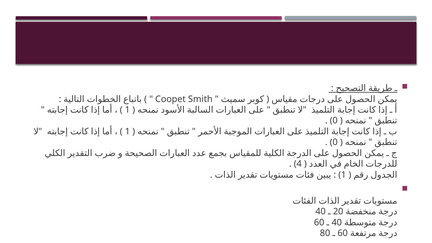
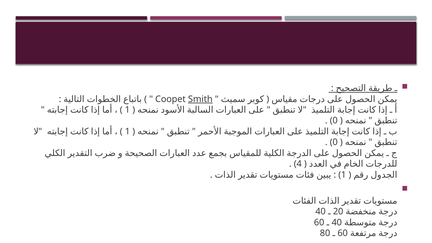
Smith underline: none -> present (200, 99)
